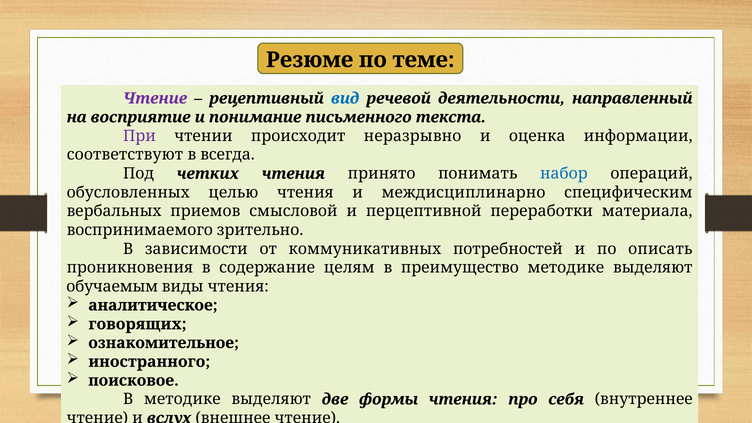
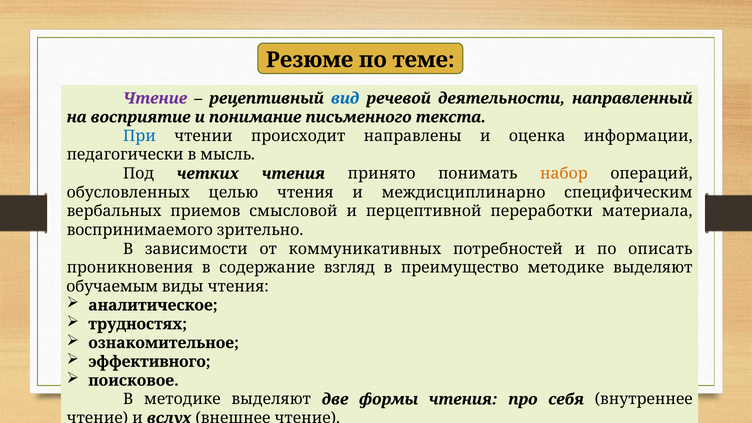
При colour: purple -> blue (139, 136)
неразрывно: неразрывно -> направлены (413, 136)
соответствуют: соответствуют -> педагогически (125, 155)
всегда: всегда -> мысль (228, 155)
набор colour: blue -> orange (564, 174)
целям: целям -> взгляд (349, 268)
говорящих: говорящих -> трудностях (138, 324)
иностранного: иностранного -> эффективного (149, 362)
